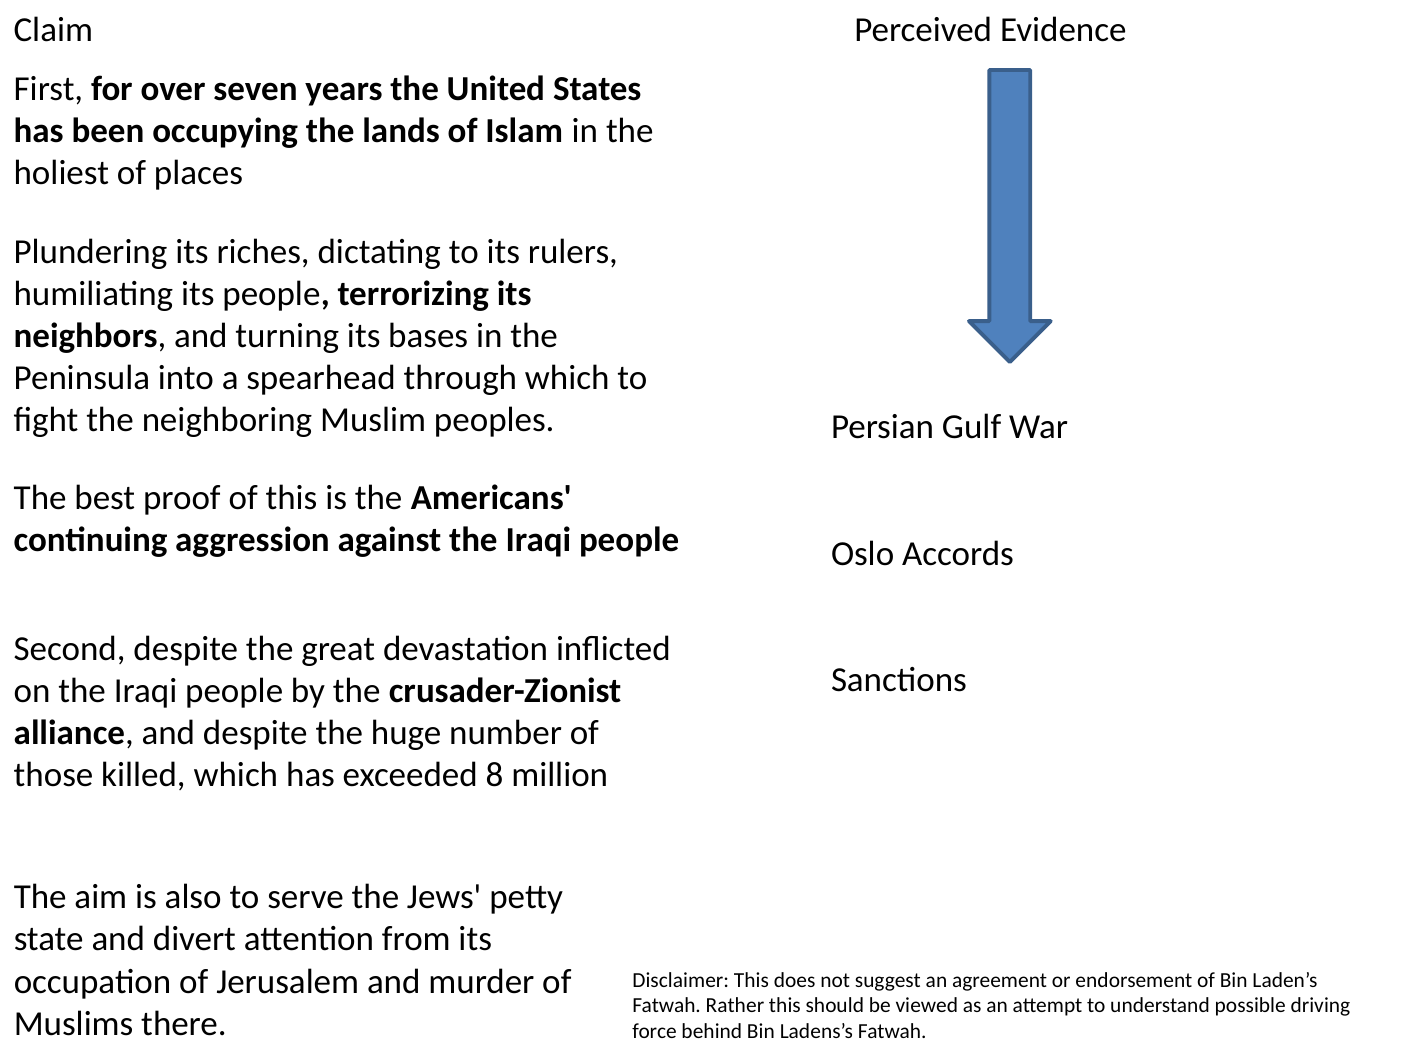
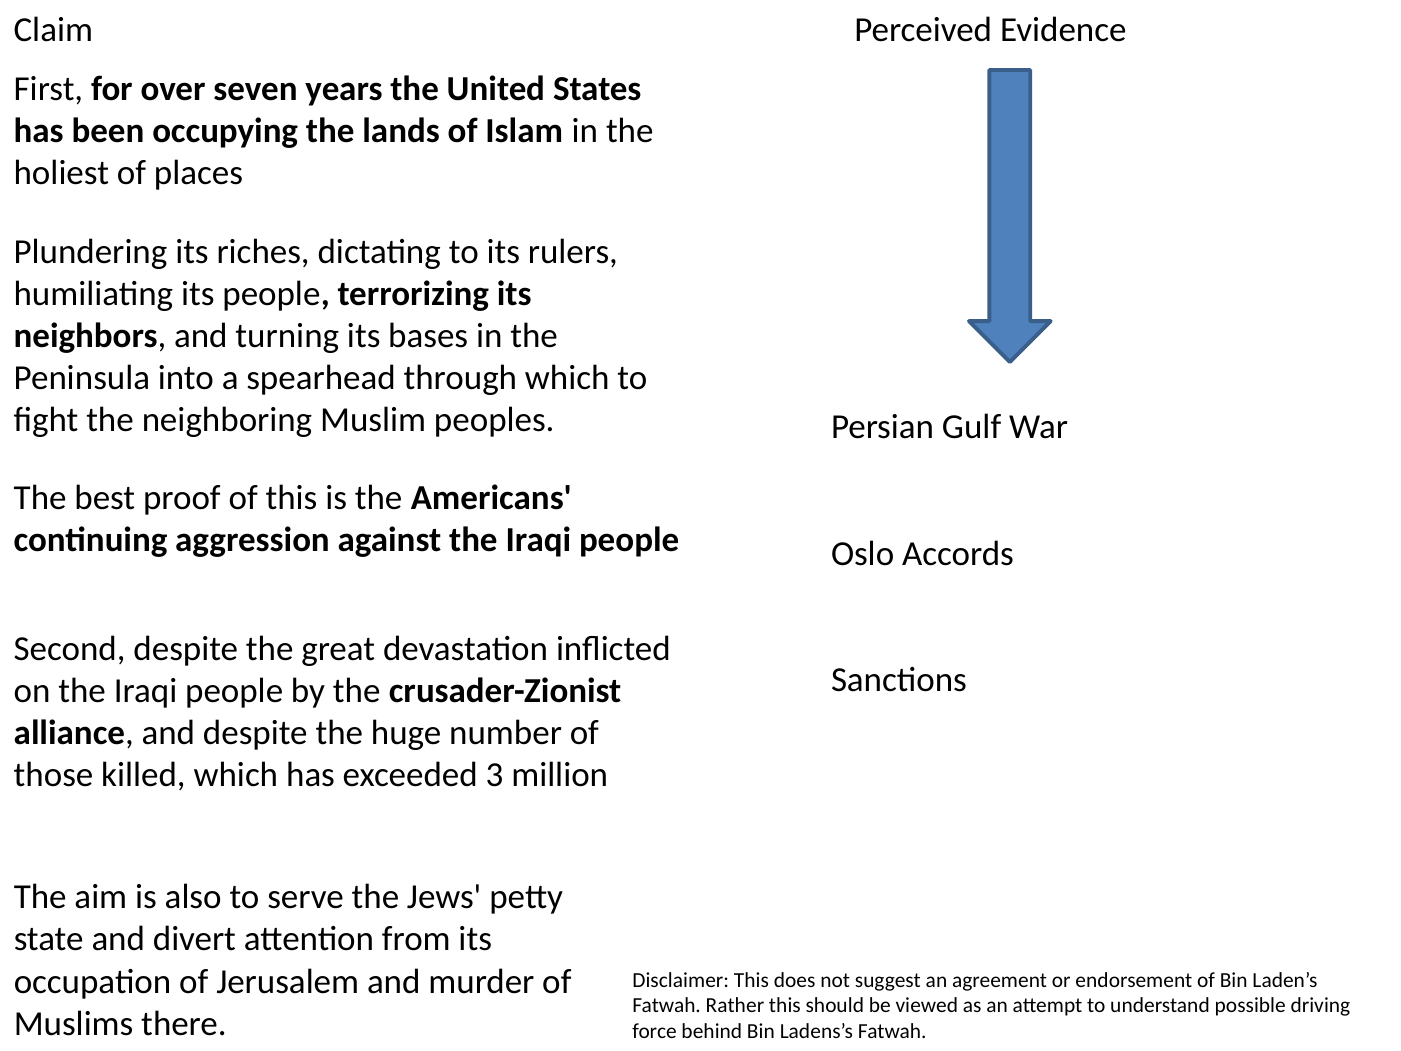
8: 8 -> 3 (495, 775)
